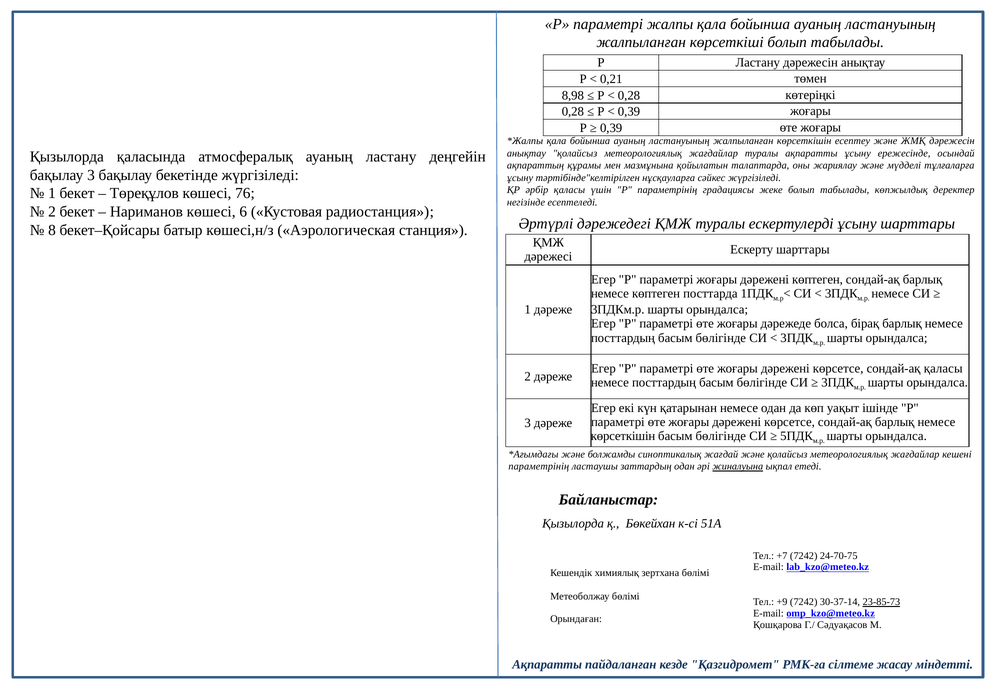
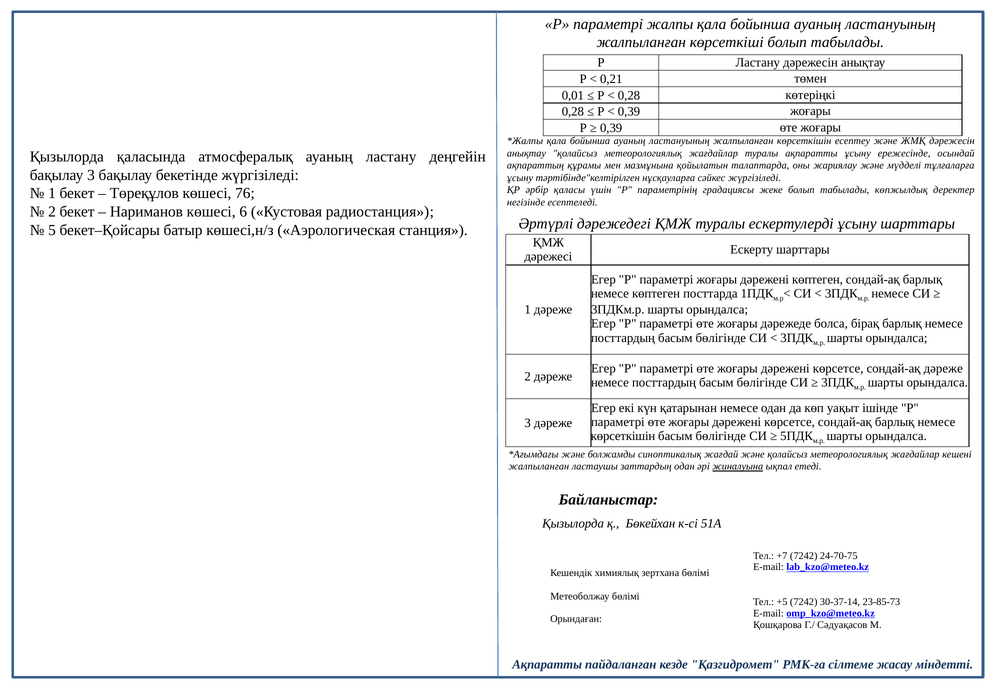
8,98: 8,98 -> 0,01 (573, 95)
8: 8 -> 5 (52, 230)
сондай-ақ қаласы: қаласы -> дәреже (943, 369)
параметрінің: параметрінің -> жалпыланған (539, 467)
+9: +9 -> +5 (782, 603)
23-85-73 underline: present -> none (881, 603)
